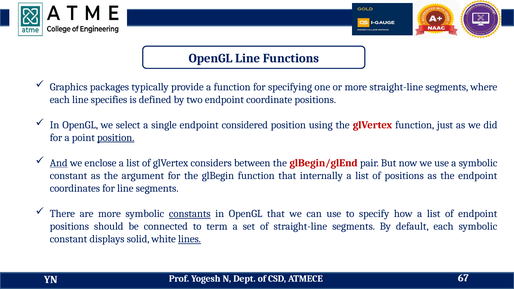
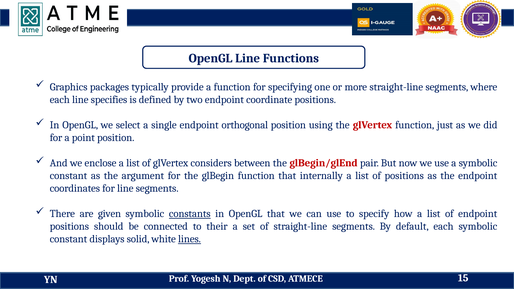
considered: considered -> orthogonal (245, 125)
position underline: present -> none (116, 138)
And underline: present -> none (59, 163)
are more: more -> given (110, 214)
term: term -> their (217, 226)
67: 67 -> 15 (463, 278)
